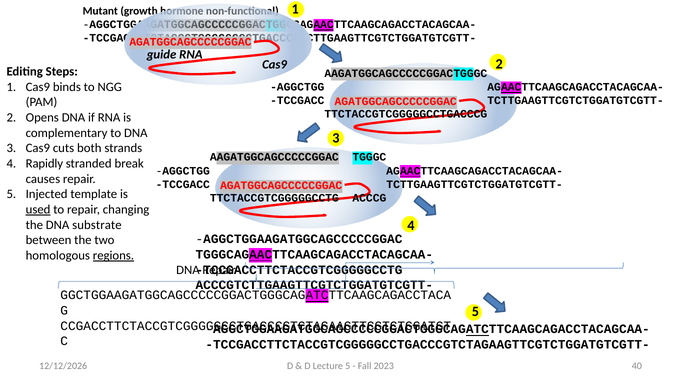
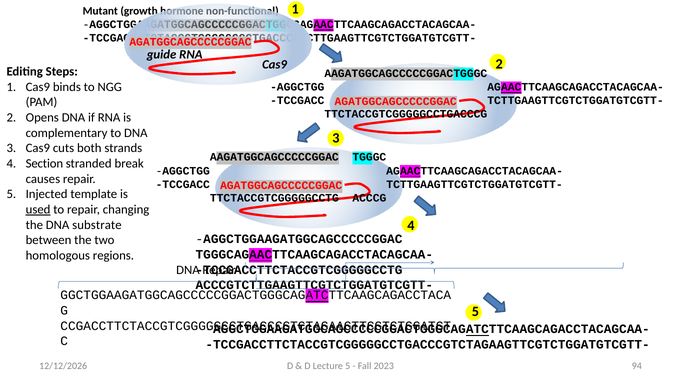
Rapidly: Rapidly -> Section (44, 164)
regions underline: present -> none (113, 256)
40: 40 -> 94 (637, 366)
